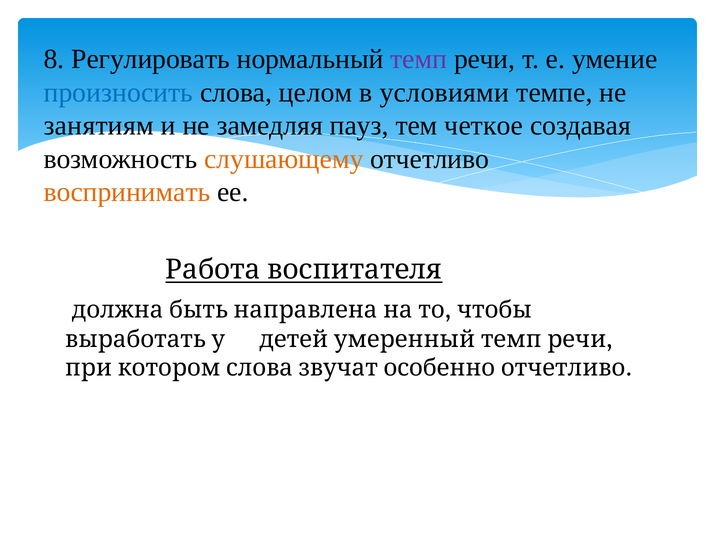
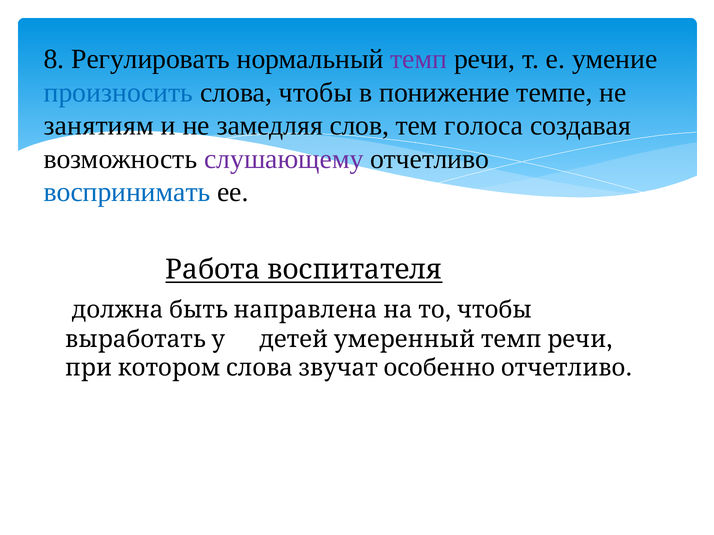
слова целом: целом -> чтобы (316, 93)
условиями: условиями -> понижение (445, 93)
пауз: пауз -> слов (359, 126)
четкое: четкое -> голоса (484, 126)
слушающему colour: orange -> purple (284, 159)
воспринимать colour: orange -> blue (127, 192)
